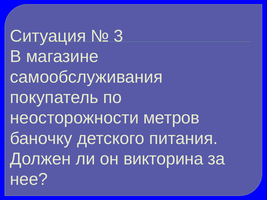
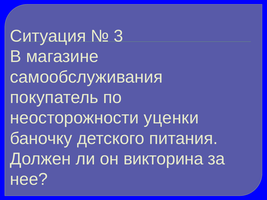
метров: метров -> уценки (171, 118)
